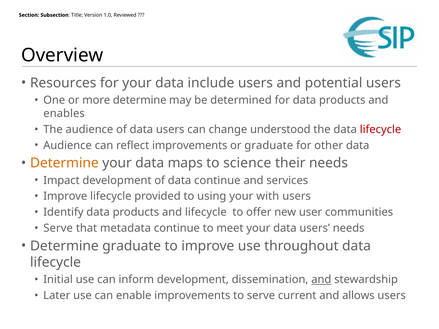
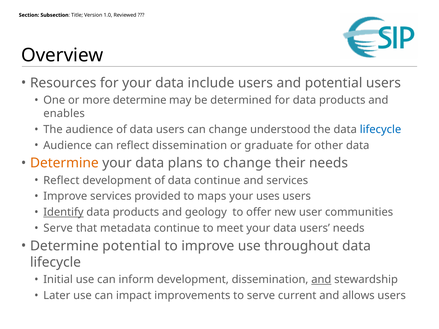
lifecycle colour: red -> blue (381, 130)
reflect improvements: improvements -> dissemination (190, 146)
maps: maps -> plans (185, 163)
to science: science -> change (247, 163)
Impact: Impact -> Reflect (61, 180)
Improve lifecycle: lifecycle -> services (111, 196)
using: using -> maps (212, 196)
with: with -> uses (268, 196)
Identify underline: none -> present (63, 212)
and lifecycle: lifecycle -> geology (206, 212)
Determine graduate: graduate -> potential (132, 246)
enable: enable -> impact (134, 296)
